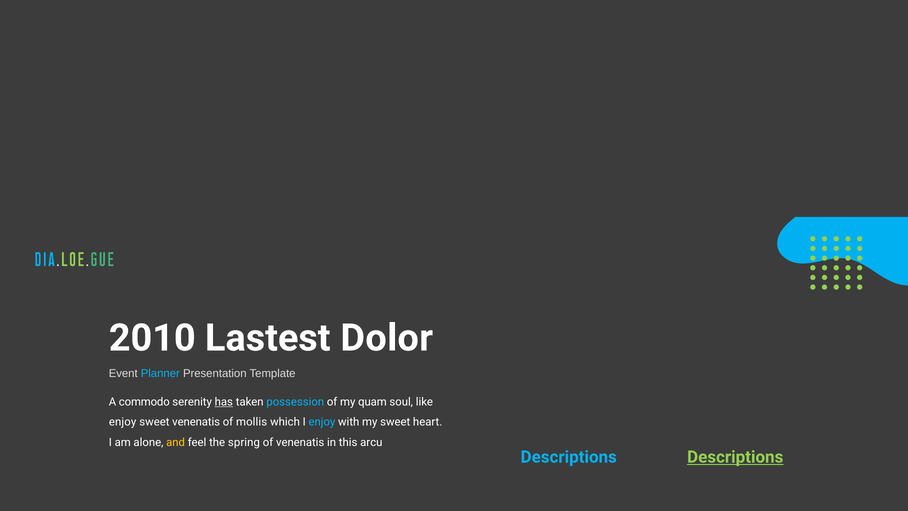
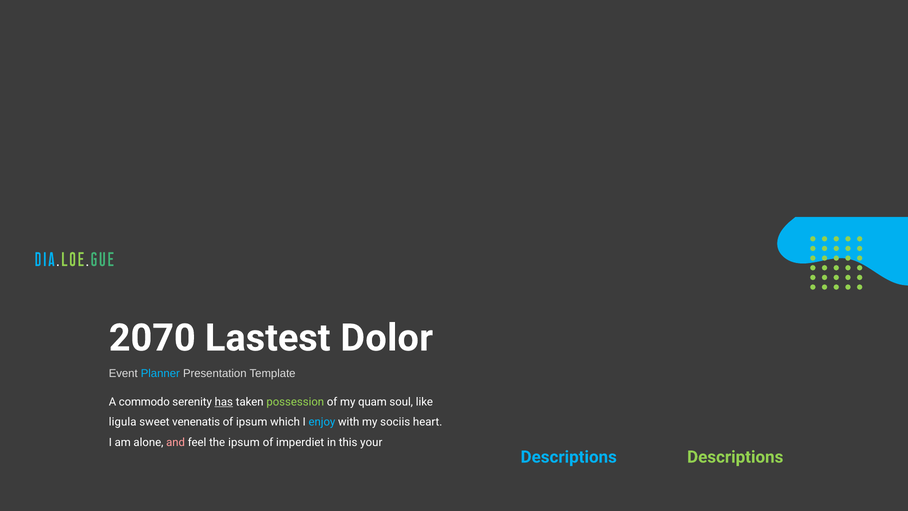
2010: 2010 -> 2070 (152, 338)
possession colour: light blue -> light green (295, 402)
enjoy: enjoy -> ligula (123, 422)
of mollis: mollis -> ipsum (252, 422)
my sweet: sweet -> sociis (395, 422)
and colour: yellow -> pink (176, 442)
the spring: spring -> ipsum (244, 442)
of venenatis: venenatis -> imperdiet (300, 442)
arcu: arcu -> your (371, 442)
Descriptions underline: present -> none (735, 457)
